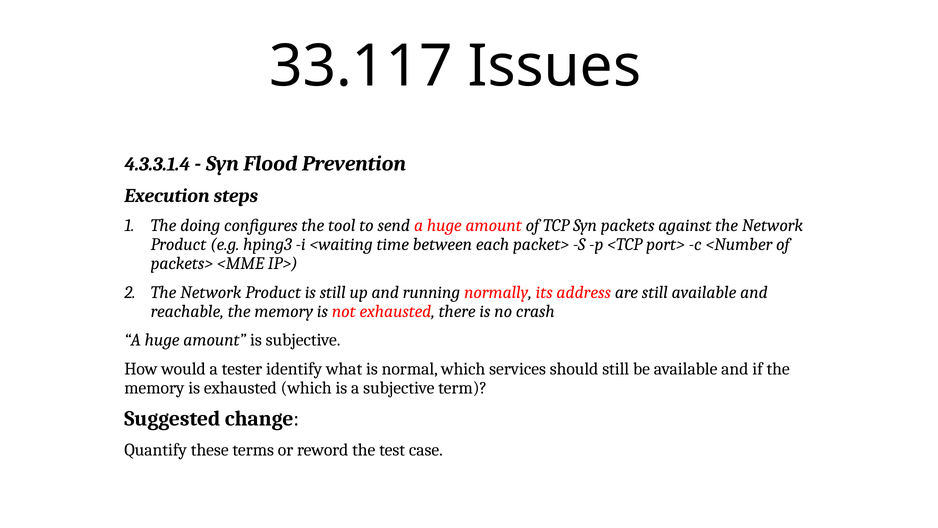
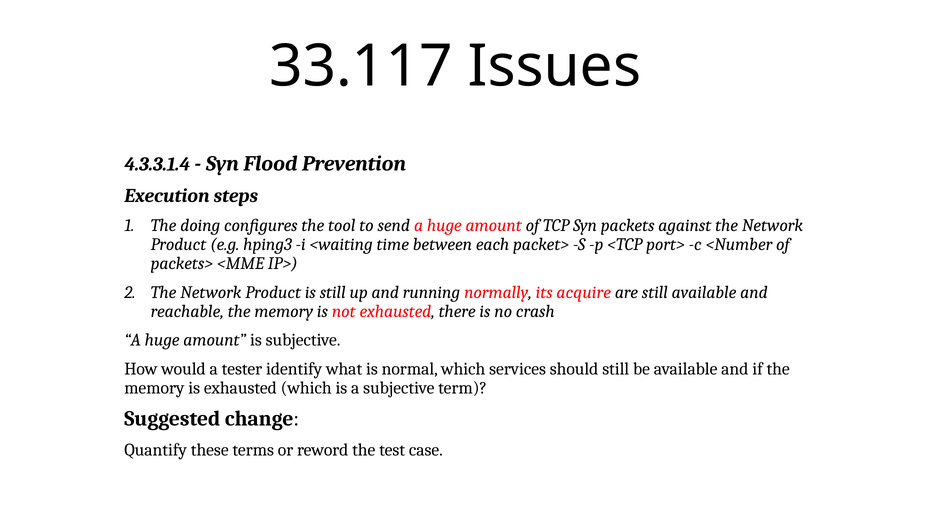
address: address -> acquire (584, 292)
